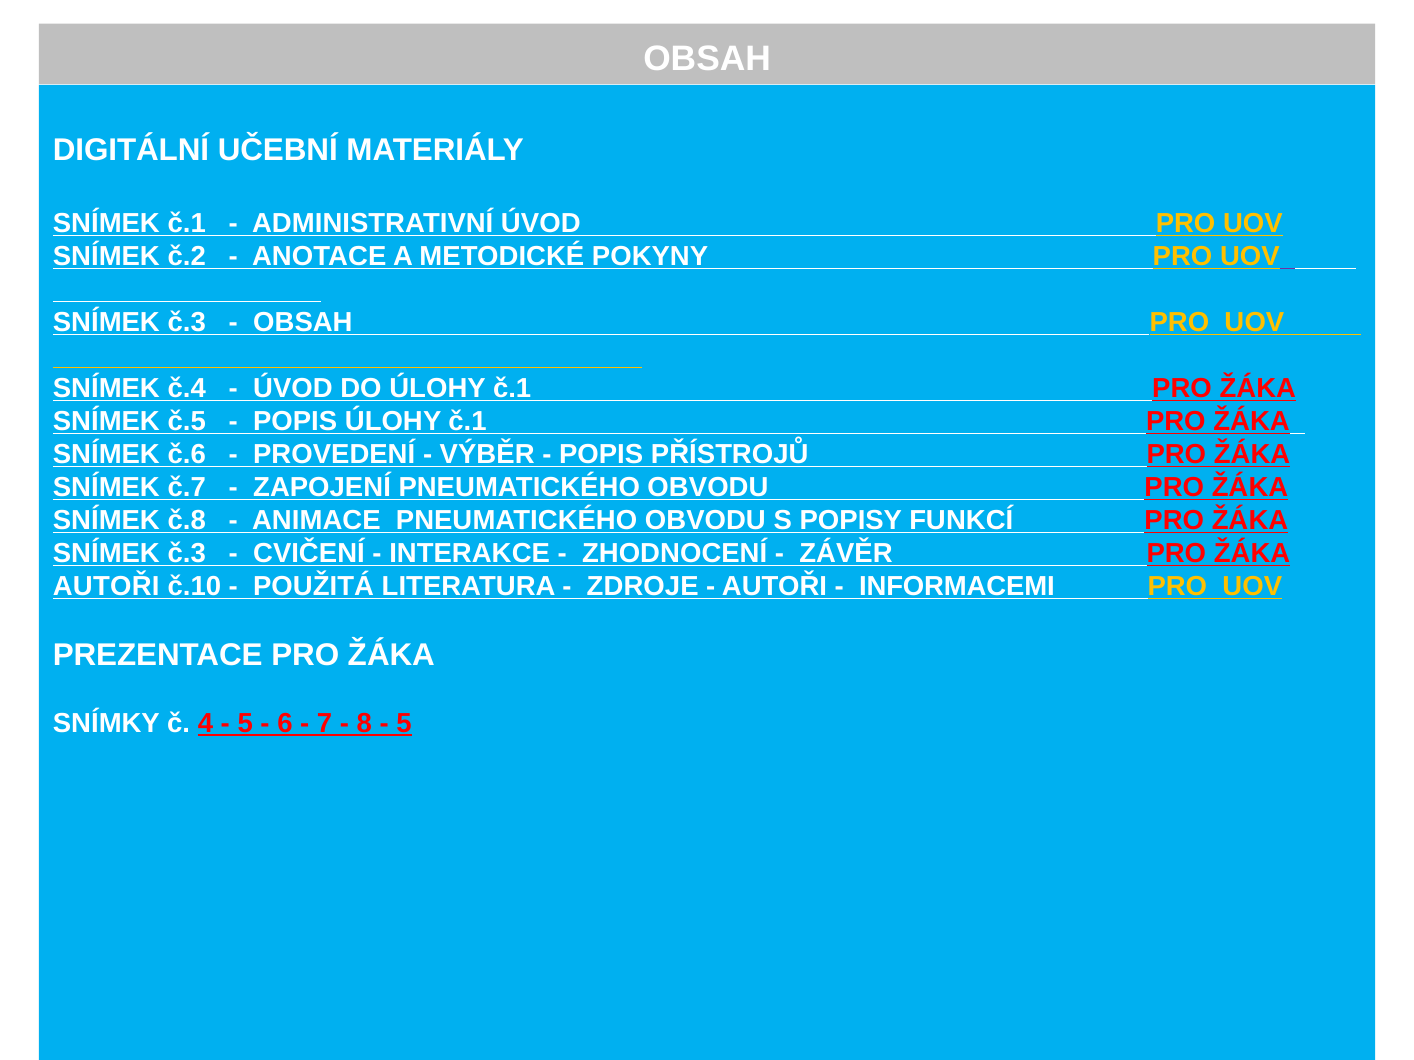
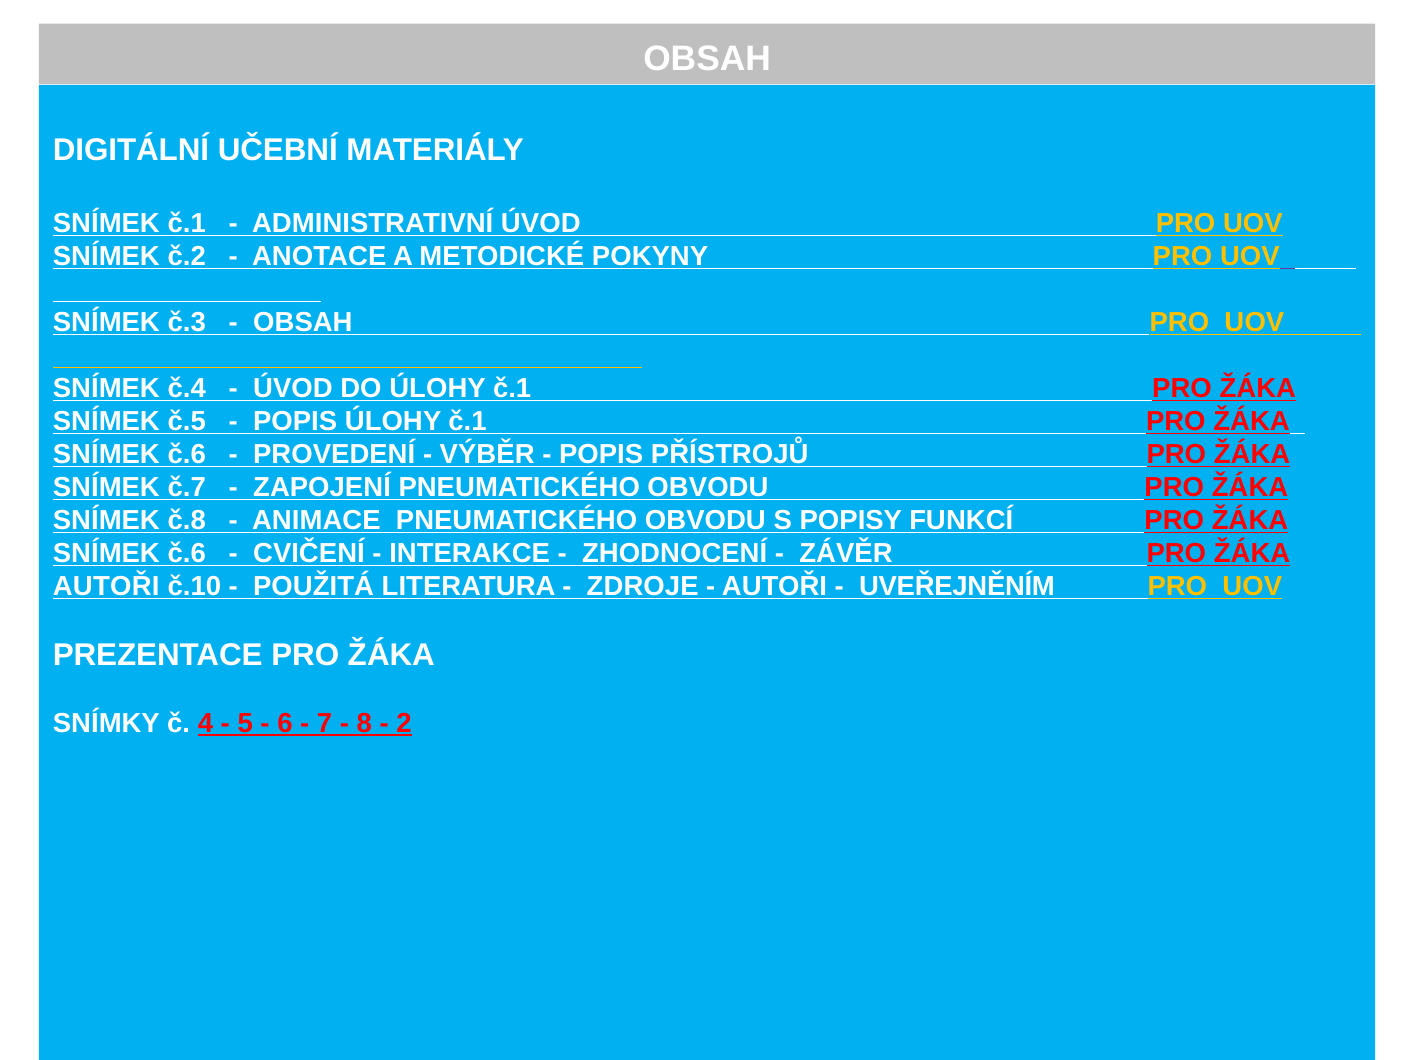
č.3: č.3 -> č.6 (187, 554)
INFORMACEMI: INFORMACEMI -> UVEŘEJNĚNÍM (957, 587)
5: 5 -> 2 (404, 723)
